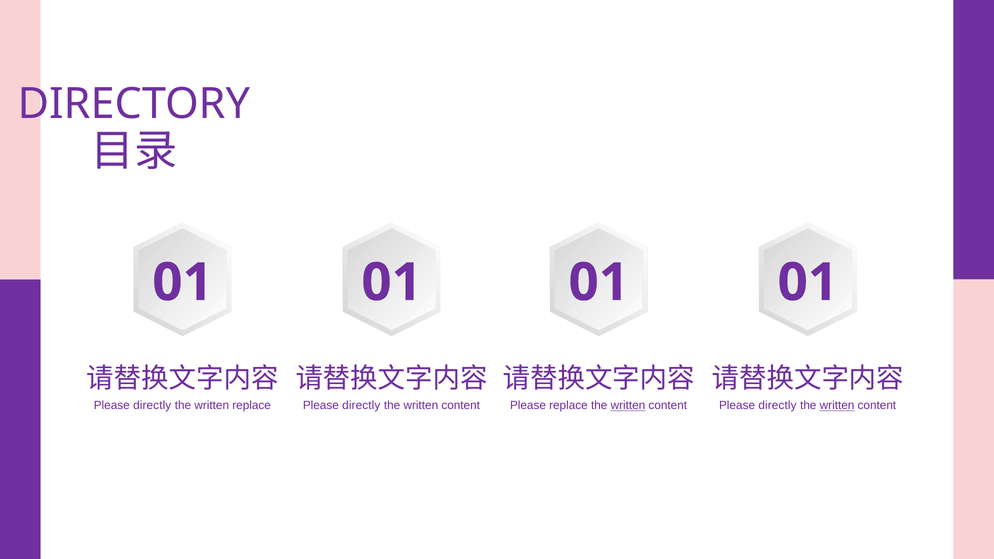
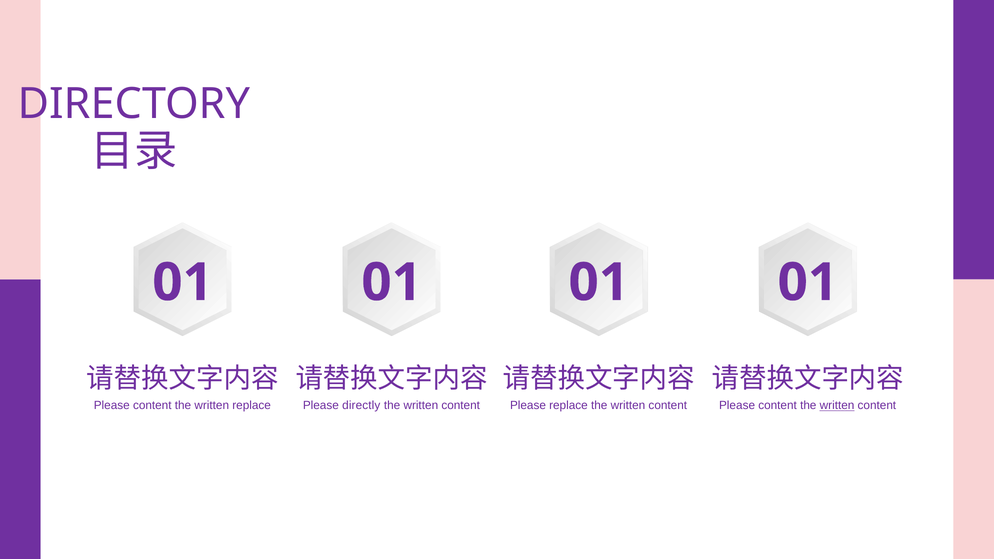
directly: directly -> content (152, 406)
written underline: present -> none (628, 406)
directly: directly -> content (778, 406)
